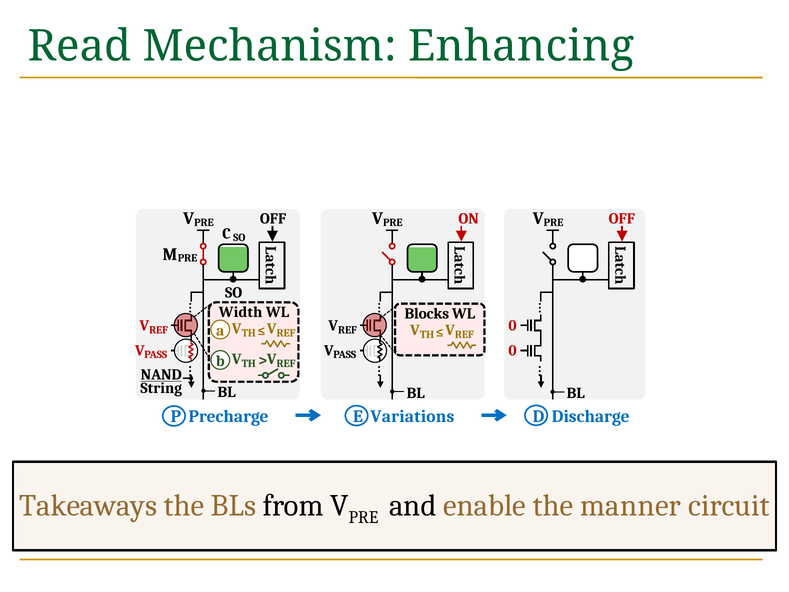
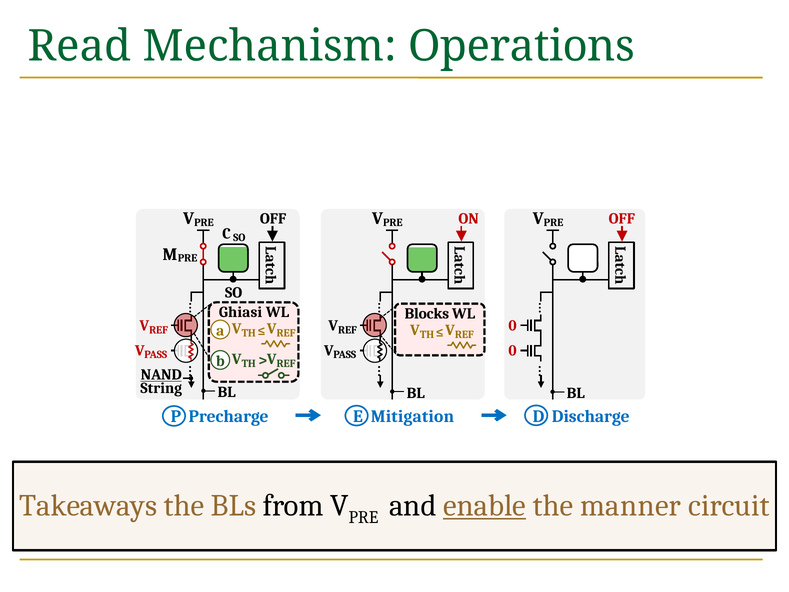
Enhancing: Enhancing -> Operations (522, 46)
Width: Width -> Ghiasi (241, 312)
Variations: Variations -> Mitigation (412, 416)
enable underline: none -> present (485, 505)
